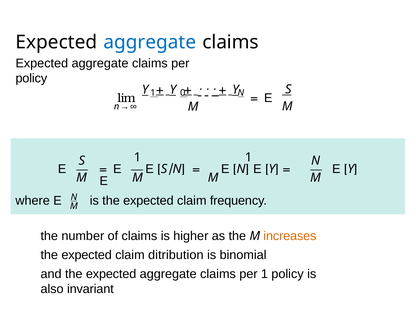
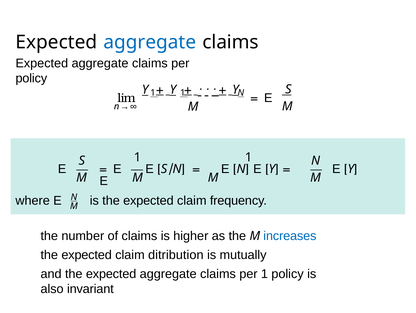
0: 0 -> 1 (183, 92)
increases colour: orange -> blue (290, 235)
binomial: binomial -> mutually (243, 254)
